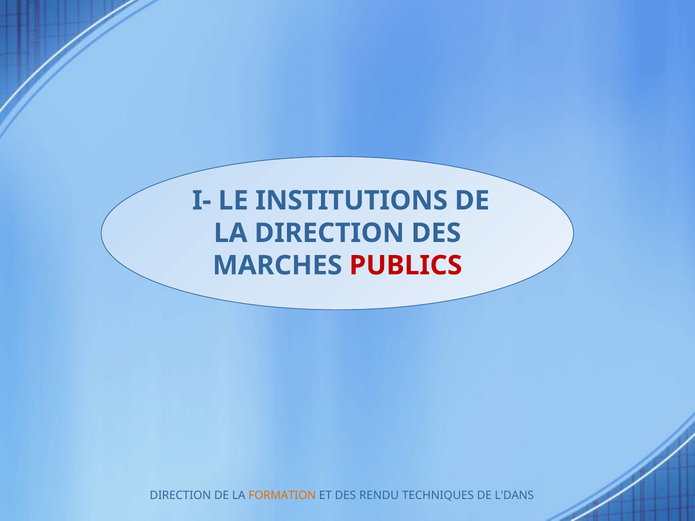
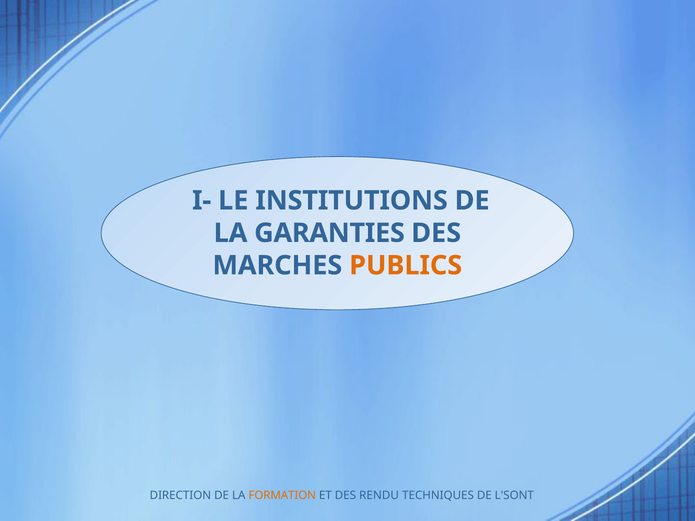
LA DIRECTION: DIRECTION -> GARANTIES (330, 233)
PUBLICS colour: red -> orange (406, 266)
L'DANS: L'DANS -> L'SONT (514, 496)
